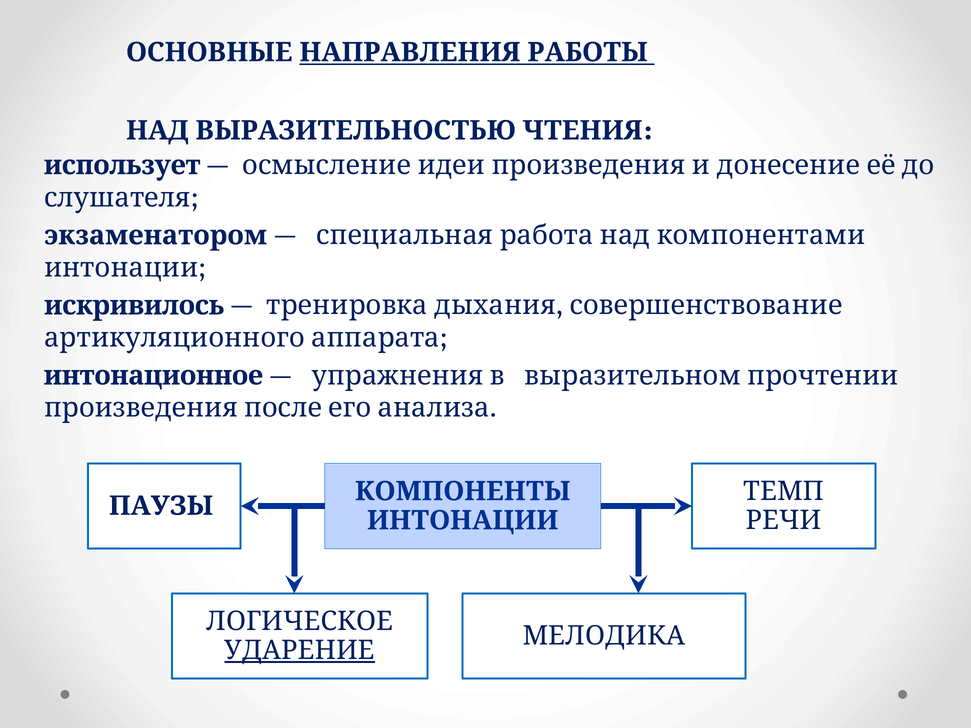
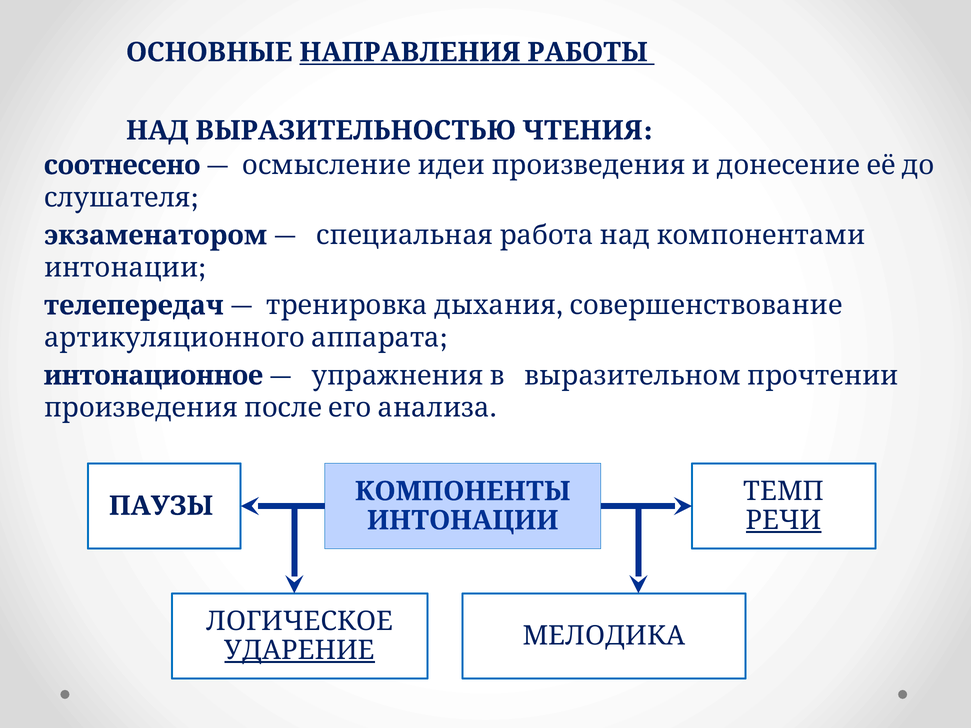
использует: использует -> соотнесено (122, 165)
искривилось: искривилось -> телепередач (134, 306)
РЕЧИ underline: none -> present (784, 521)
